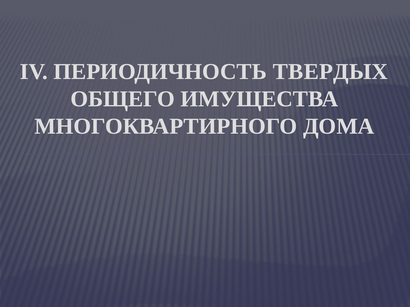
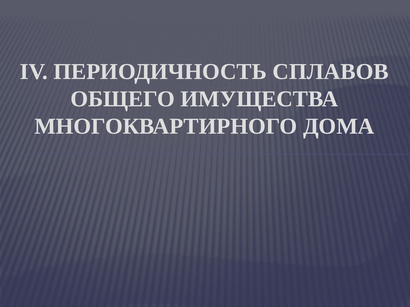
ТВЕРДЫХ: ТВЕРДЫХ -> СПЛАВОВ (331, 72)
